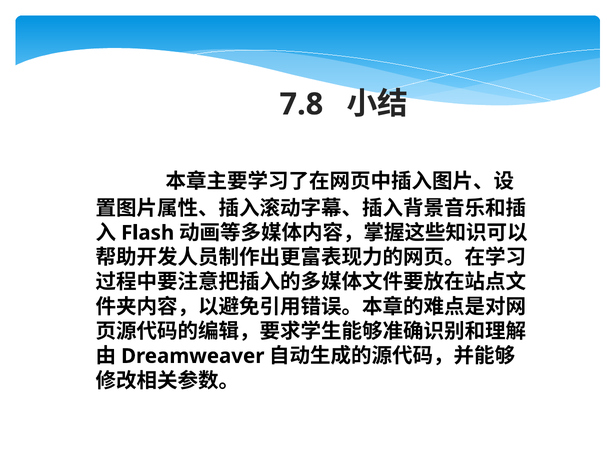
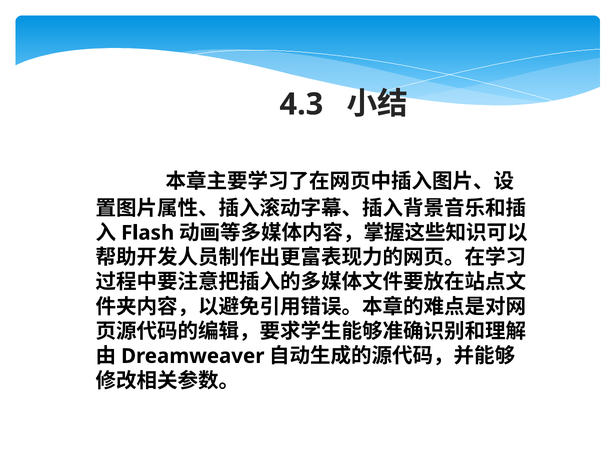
7.8: 7.8 -> 4.3 (301, 104)
